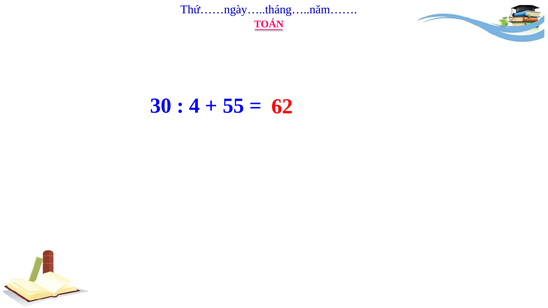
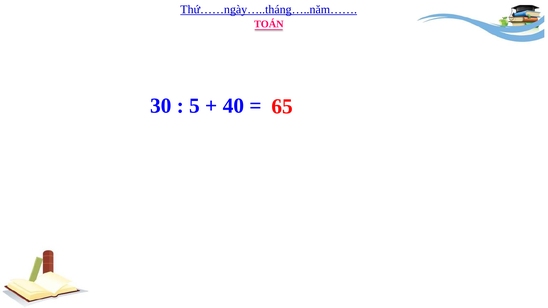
Thứ……ngày…..tháng…..năm…… underline: none -> present (269, 10)
4: 4 -> 5 (195, 106)
55: 55 -> 40 (233, 106)
62: 62 -> 65 (282, 106)
